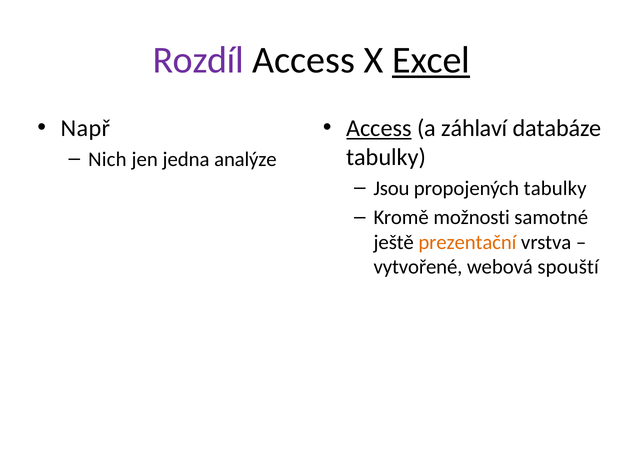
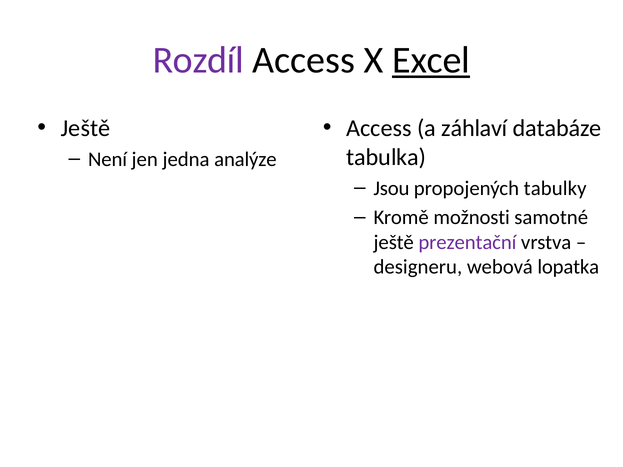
Např: Např -> Ještě (85, 128)
Access underline: present -> none (379, 128)
tabulky: tabulky -> tabulka (386, 157)
Nich: Nich -> Není (108, 159)
prezentační colour: orange -> purple (467, 242)
vytvořené: vytvořené -> designeru (418, 267)
spouští: spouští -> lopatka (568, 267)
